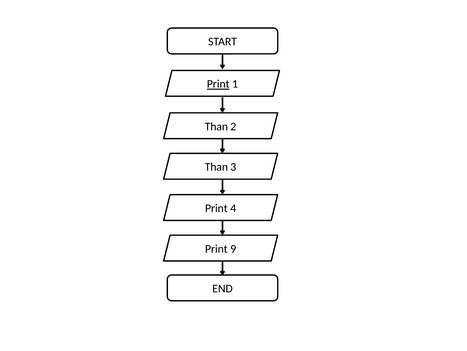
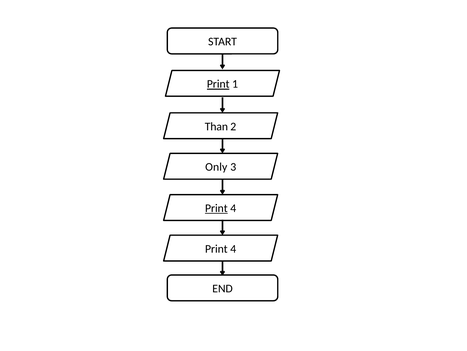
Than: Than -> Only (216, 167)
Print underline: none -> present (216, 208)
9: 9 -> 4 (233, 248)
